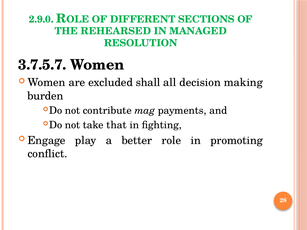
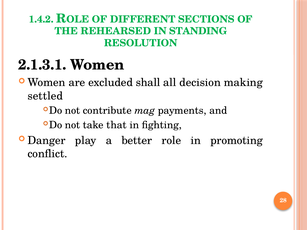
2.9.0: 2.9.0 -> 1.4.2 (41, 19)
MANAGED: MANAGED -> STANDING (198, 31)
3.7.5.7: 3.7.5.7 -> 2.1.3.1 (42, 65)
burden: burden -> settled (45, 96)
Engage: Engage -> Danger (47, 140)
